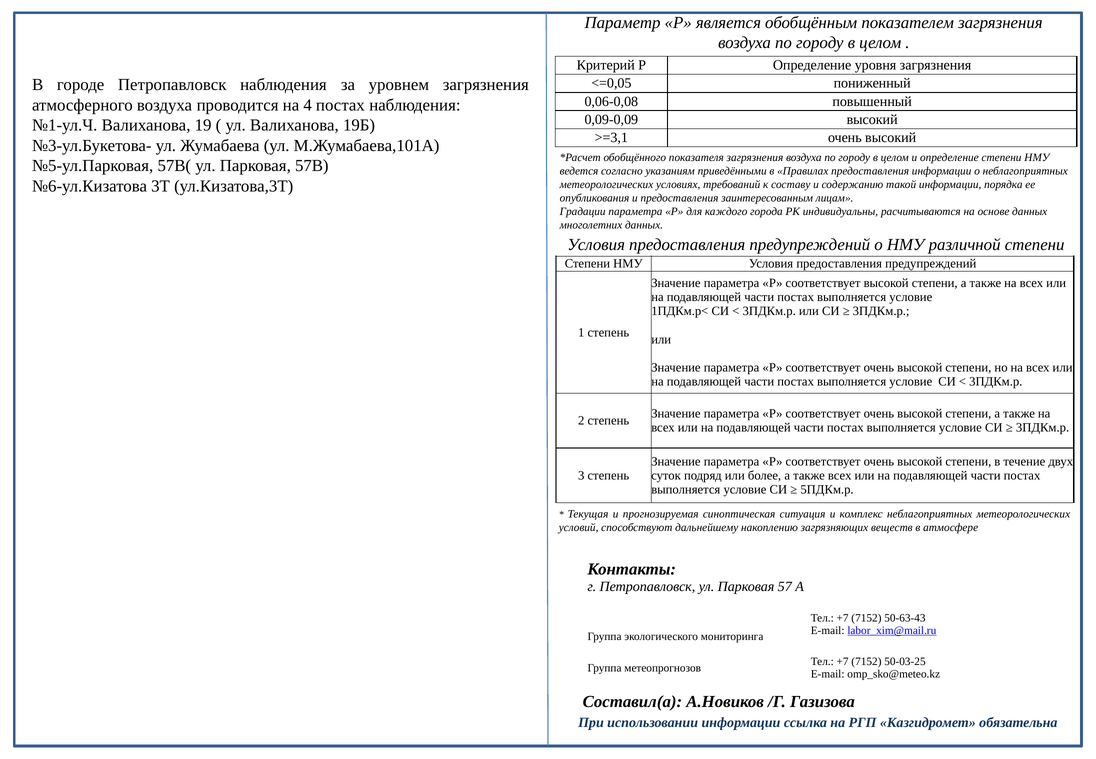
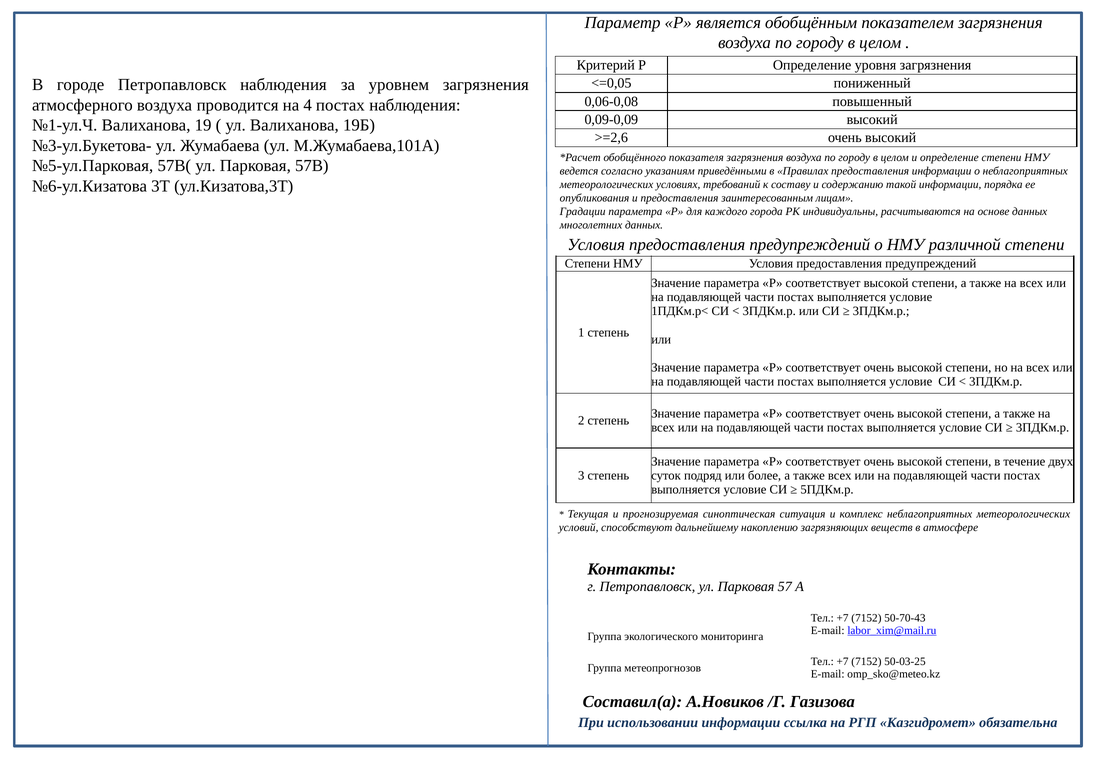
>=3,1: >=3,1 -> >=2,6 (611, 138)
50-63-43: 50-63-43 -> 50-70-43 (905, 618)
